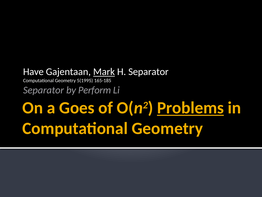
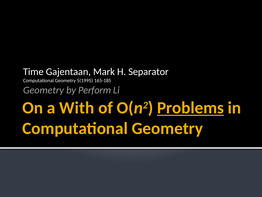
Have: Have -> Time (33, 72)
Mark underline: present -> none (104, 72)
Separator: Separator -> Geometry (44, 90)
Goes: Goes -> With (77, 108)
